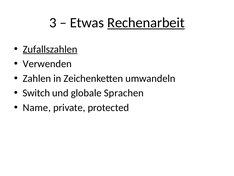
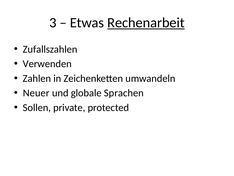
Zufallszahlen underline: present -> none (50, 49)
Switch: Switch -> Neuer (36, 93)
Name: Name -> Sollen (37, 107)
